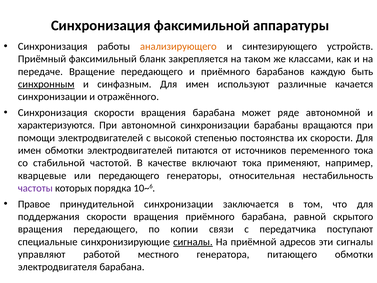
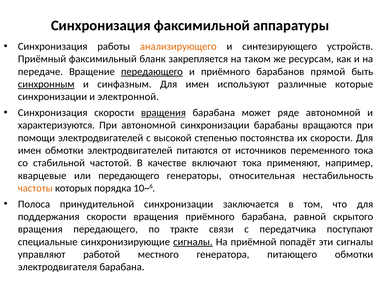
классами: классами -> ресурсам (311, 59)
передающего underline: none -> present (152, 72)
каждую: каждую -> прямой (328, 72)
качается: качается -> которые (354, 84)
отражённого: отражённого -> электронной (128, 97)
вращения underline: none -> present (163, 113)
частоты colour: purple -> orange (35, 188)
Правое: Правое -> Полоса (34, 204)
копии: копии -> тракте (184, 229)
адресов: адресов -> попадёт (298, 242)
